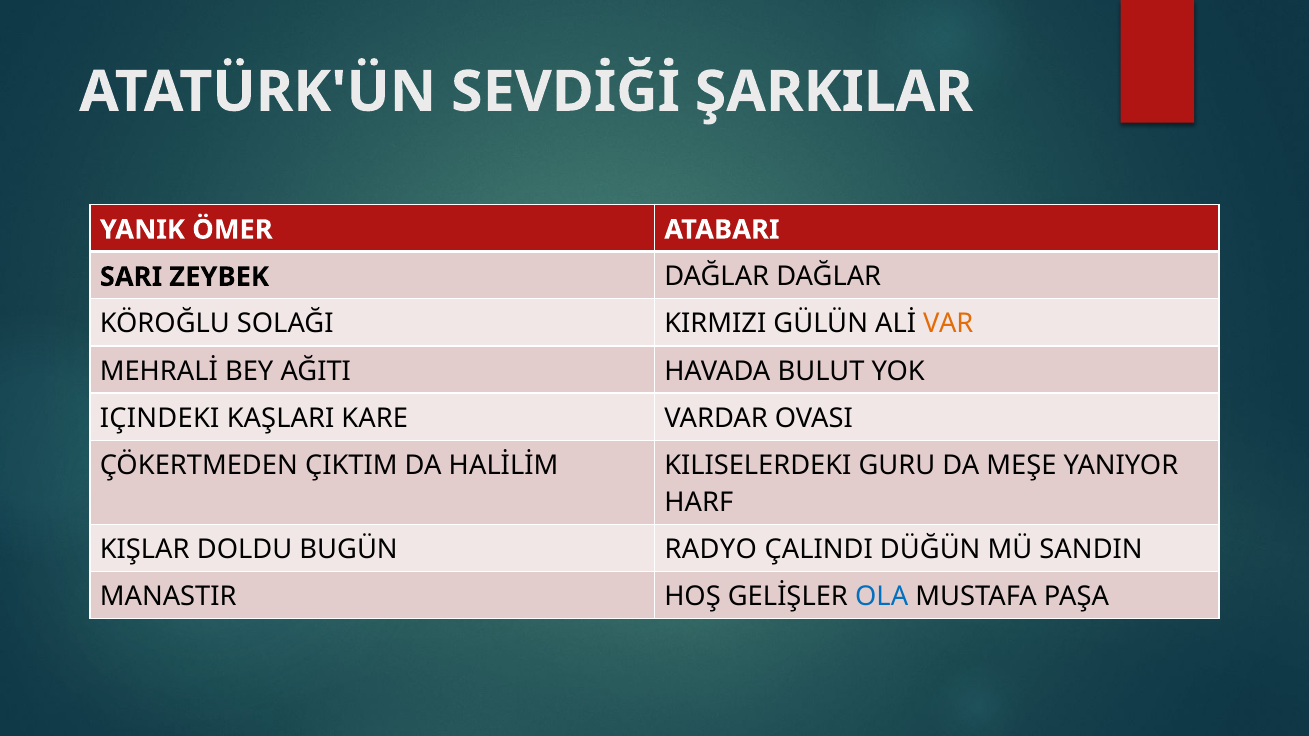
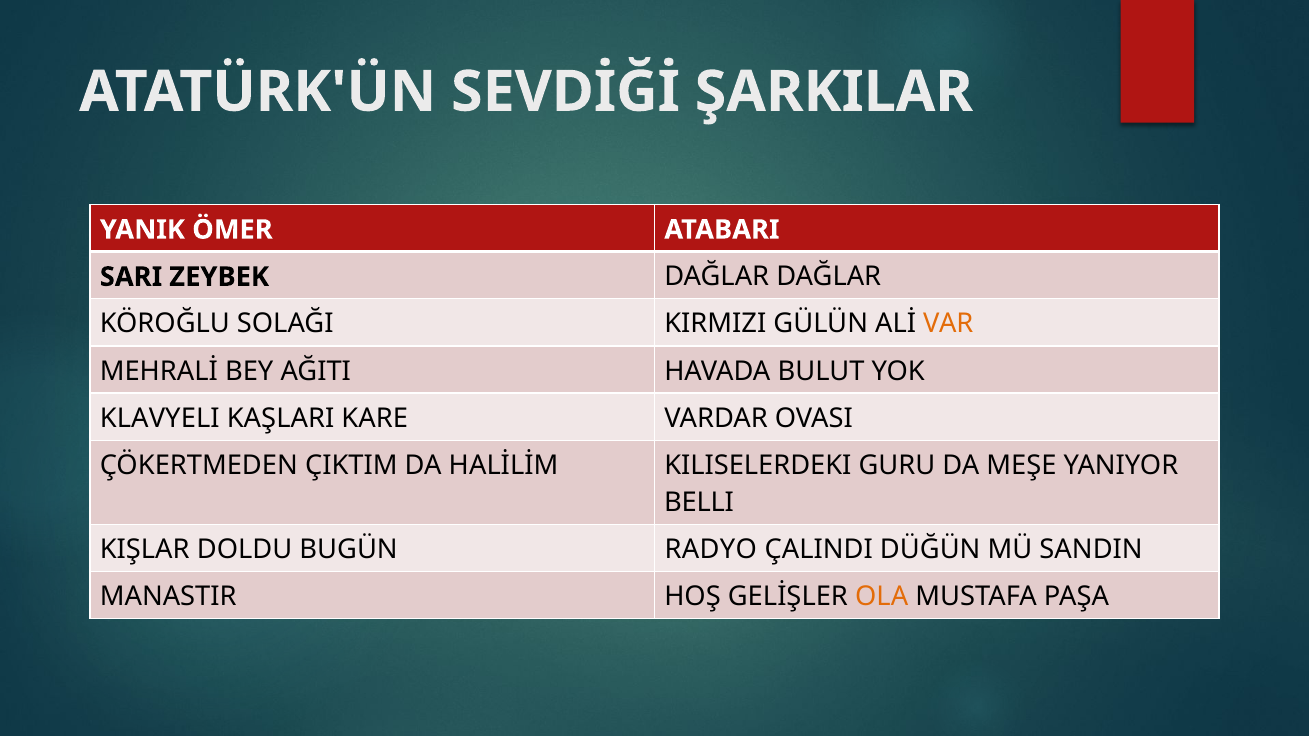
IÇINDEKI: IÇINDEKI -> KLAVYELI (160, 418)
HARF: HARF -> BELLI (699, 503)
OLA colour: blue -> orange (882, 597)
